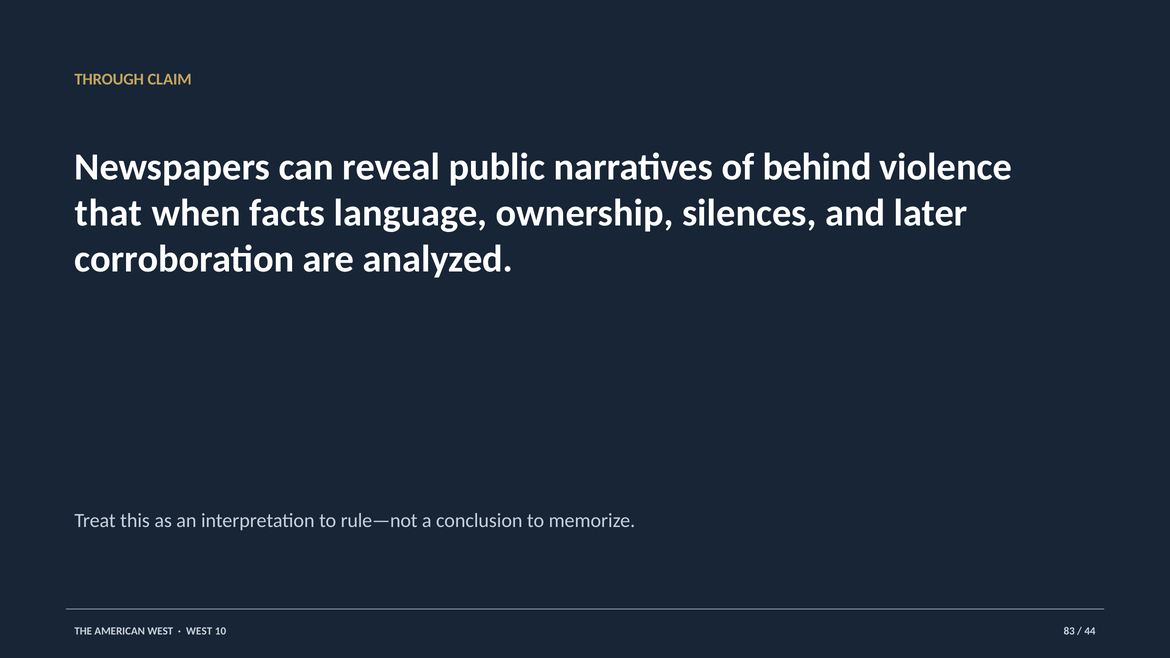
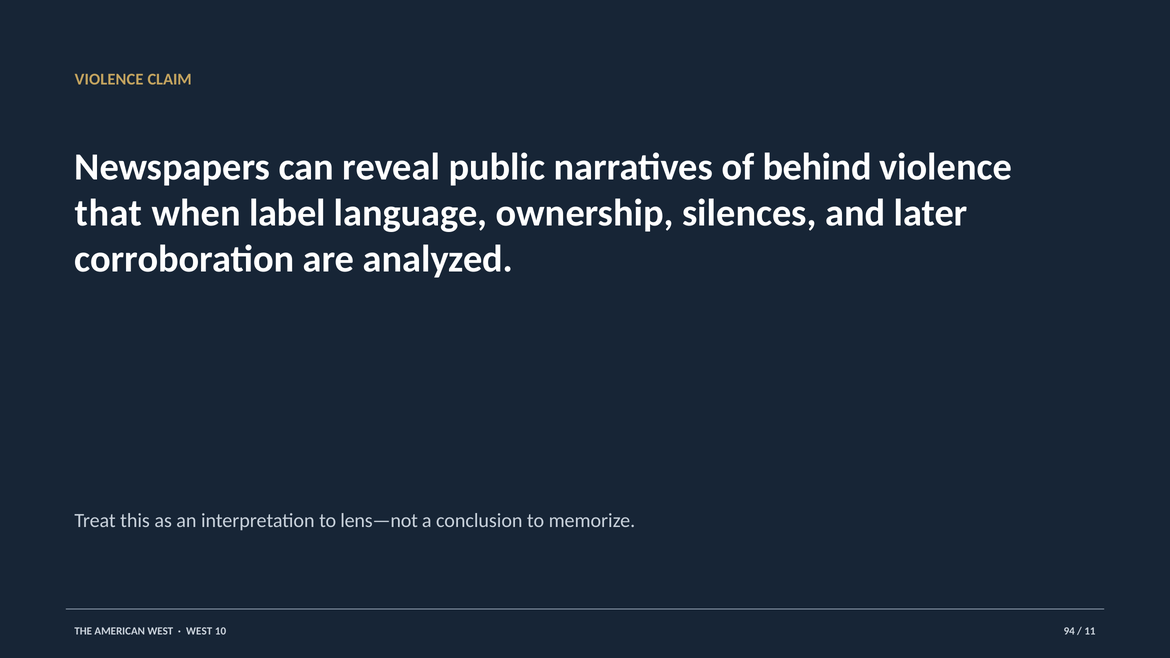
THROUGH: THROUGH -> VIOLENCE (109, 79)
facts: facts -> label (287, 213)
rule—not: rule—not -> lens—not (379, 521)
83: 83 -> 94 (1069, 631)
44: 44 -> 11 (1090, 631)
